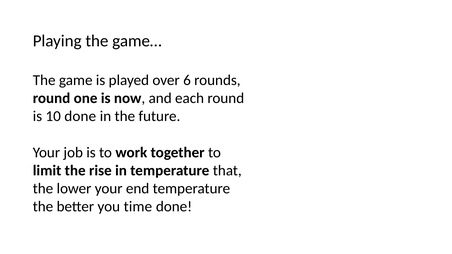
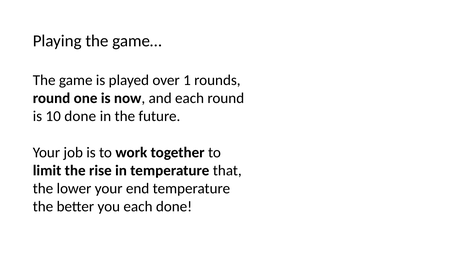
6: 6 -> 1 (187, 80)
you time: time -> each (138, 207)
